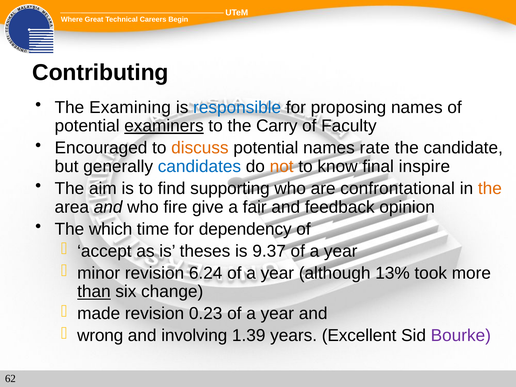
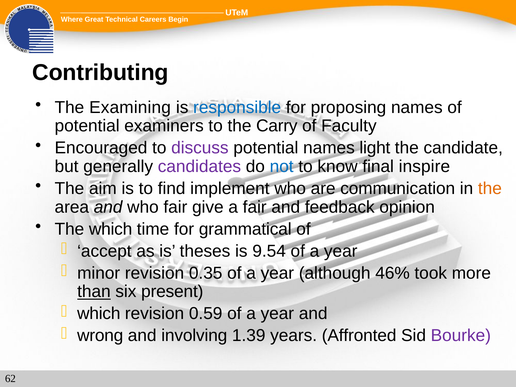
examiners underline: present -> none (164, 126)
discuss colour: orange -> purple (200, 148)
rate: rate -> light (375, 148)
candidates colour: blue -> purple (199, 166)
not colour: orange -> blue (282, 166)
supporting: supporting -> implement (230, 188)
confrontational: confrontational -> communication (398, 188)
who fire: fire -> fair (175, 207)
dependency: dependency -> grammatical (245, 229)
9.37: 9.37 -> 9.54 (269, 251)
6.24: 6.24 -> 0.35 (206, 273)
13%: 13% -> 46% (393, 273)
change: change -> present (172, 292)
made: made -> which (99, 314)
0.23: 0.23 -> 0.59 (206, 314)
Excellent: Excellent -> Affronted (359, 336)
